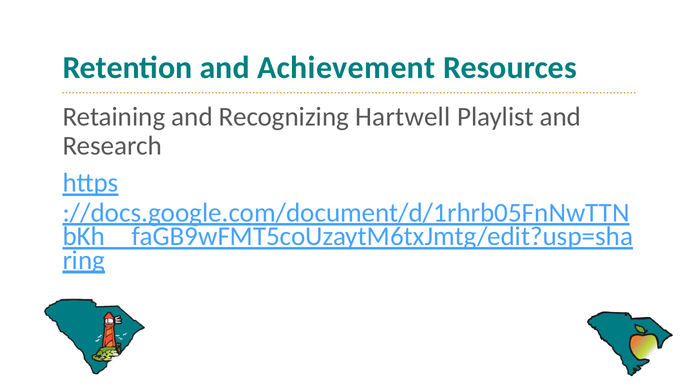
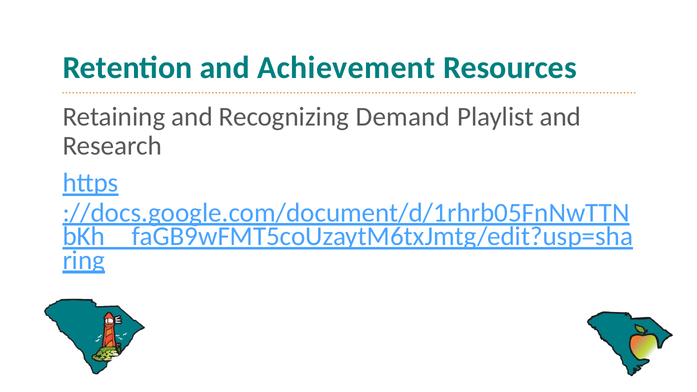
Hartwell: Hartwell -> Demand (403, 117)
